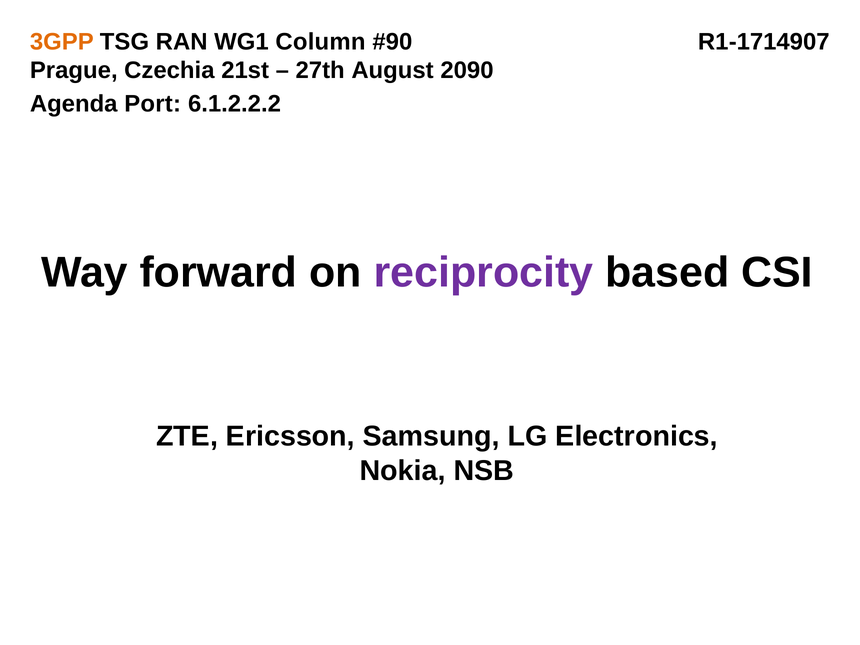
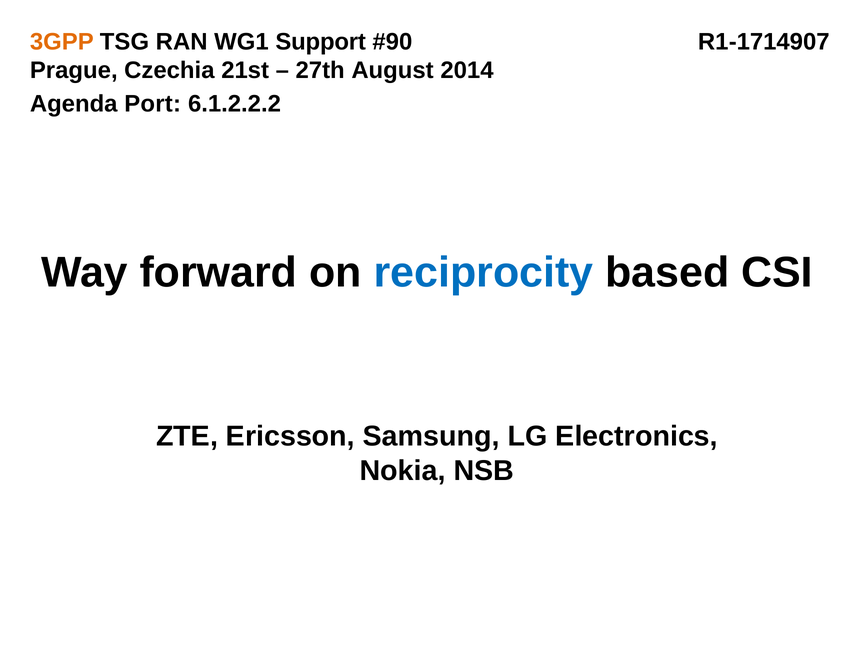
Column: Column -> Support (321, 42)
2090: 2090 -> 2014 (467, 70)
reciprocity colour: purple -> blue (483, 272)
